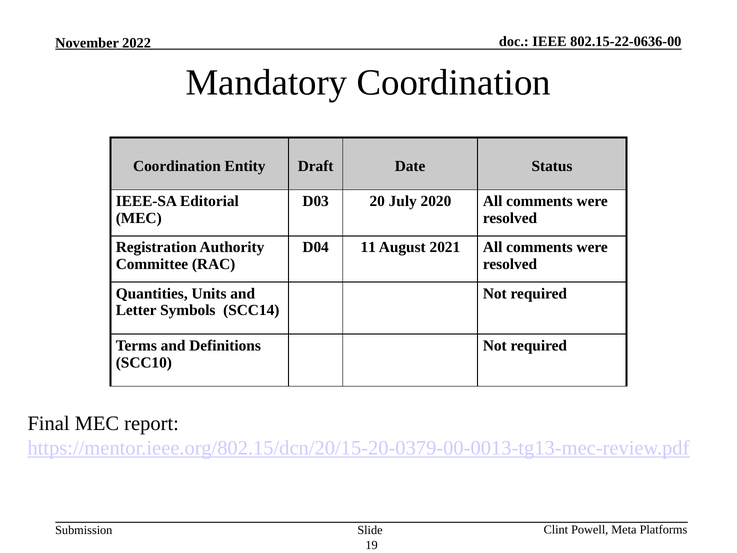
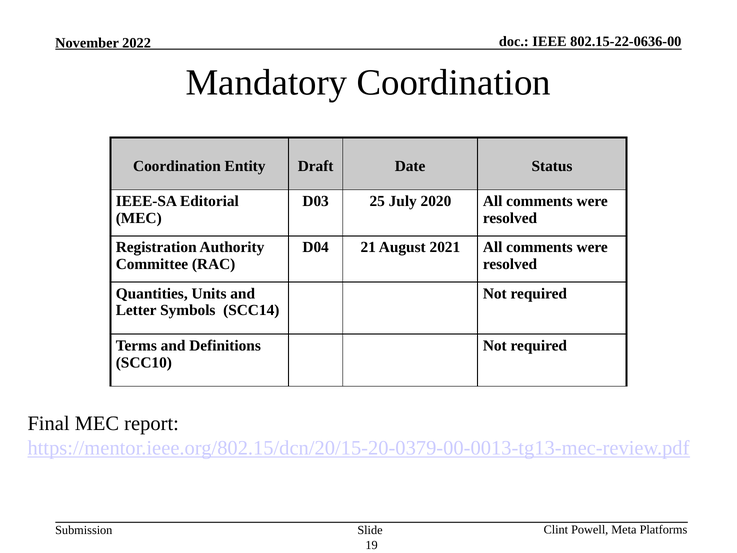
20: 20 -> 25 (377, 201)
11: 11 -> 21 (368, 247)
